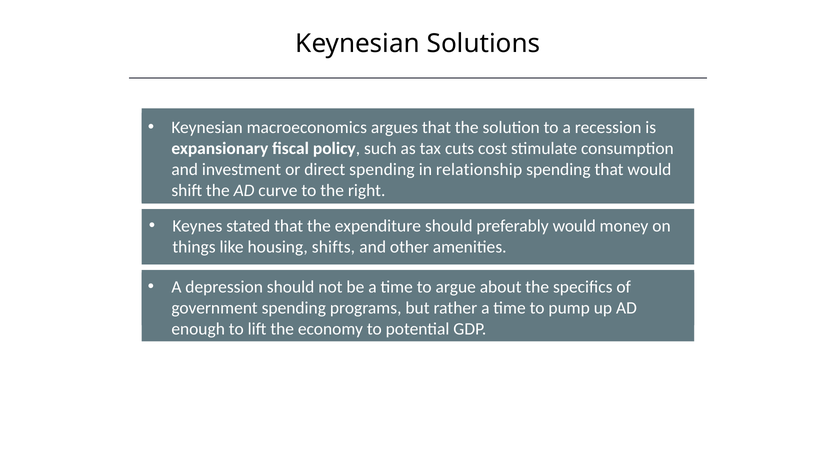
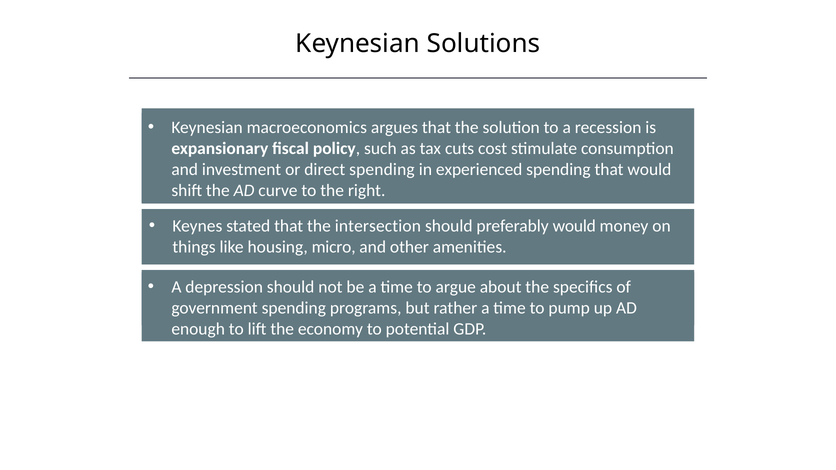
relationship: relationship -> experienced (479, 169)
expenditure: expenditure -> intersection (378, 226)
shifts: shifts -> micro (334, 247)
